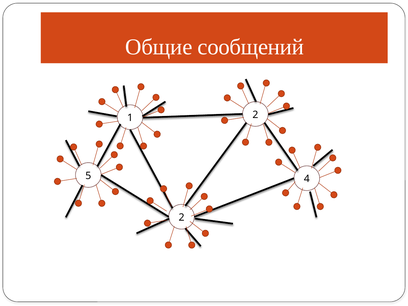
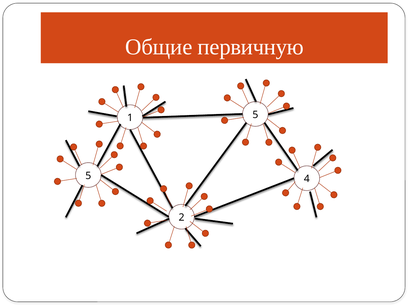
сообщений: сообщений -> первичную (251, 47)
1 2: 2 -> 5 (255, 115)
